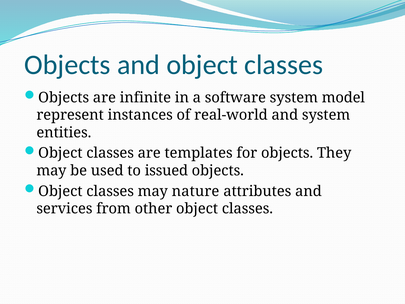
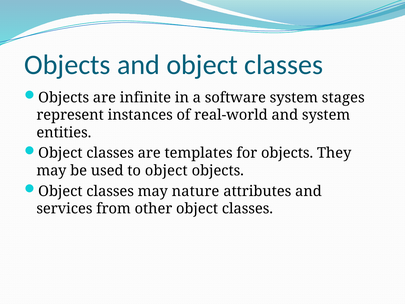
model: model -> stages (343, 97)
to issued: issued -> object (166, 171)
